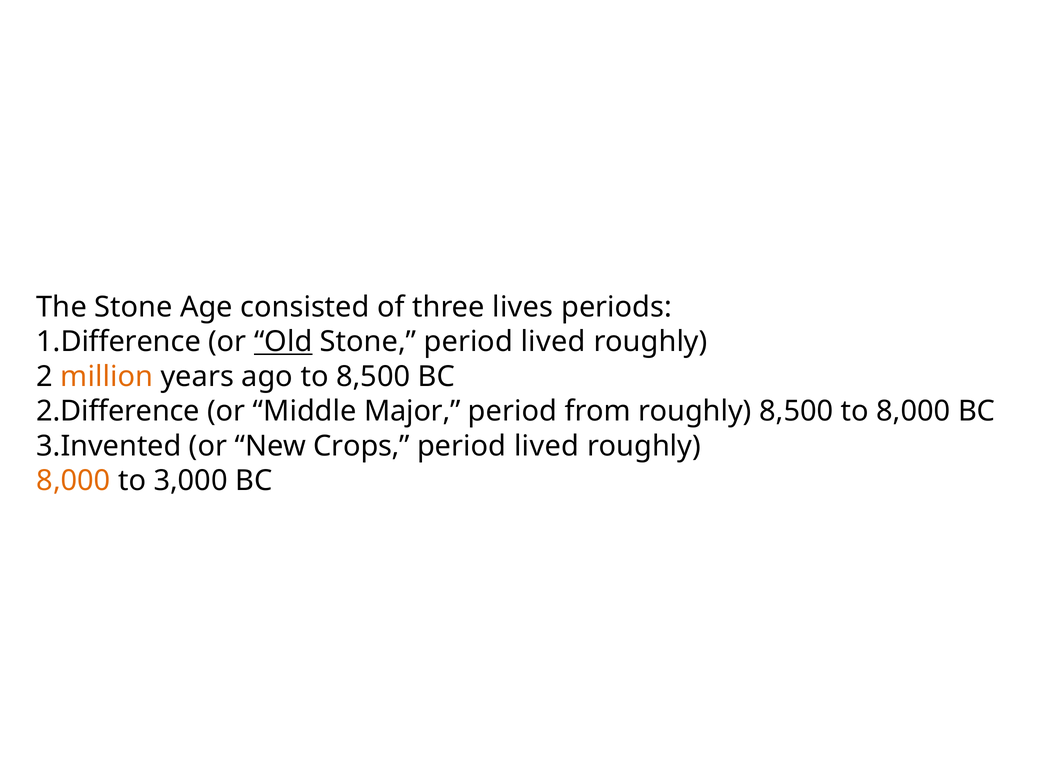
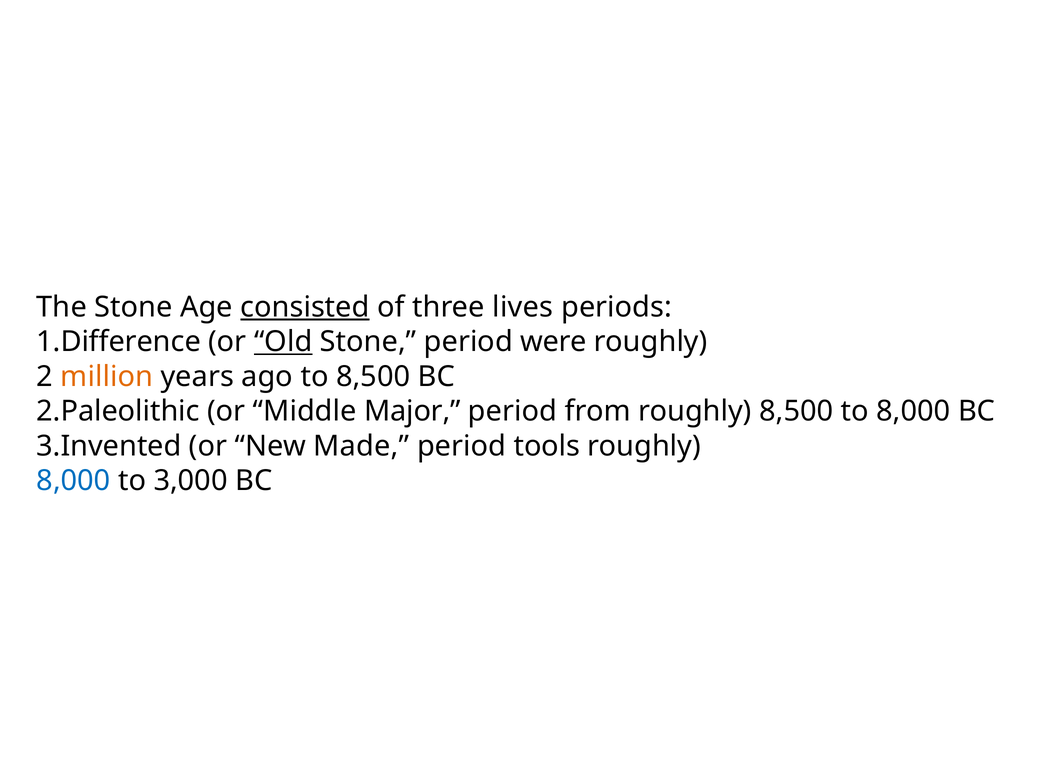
consisted underline: none -> present (305, 307)
Stone period lived: lived -> were (554, 342)
2.Difference: 2.Difference -> 2.Paleolithic (118, 411)
Crops: Crops -> Made (361, 446)
lived: lived -> tools (547, 446)
8,000 colour: orange -> blue (73, 481)
